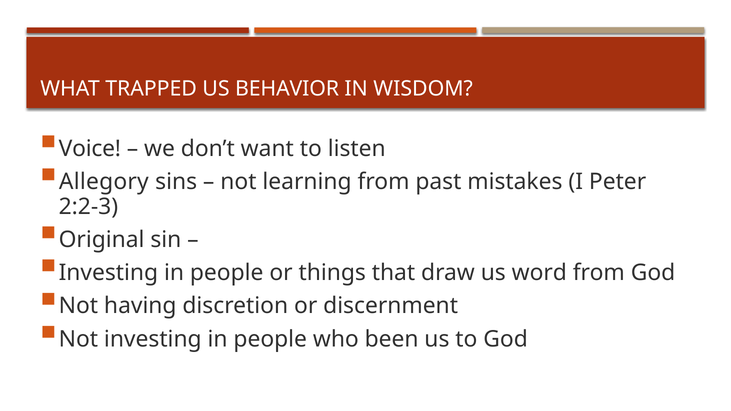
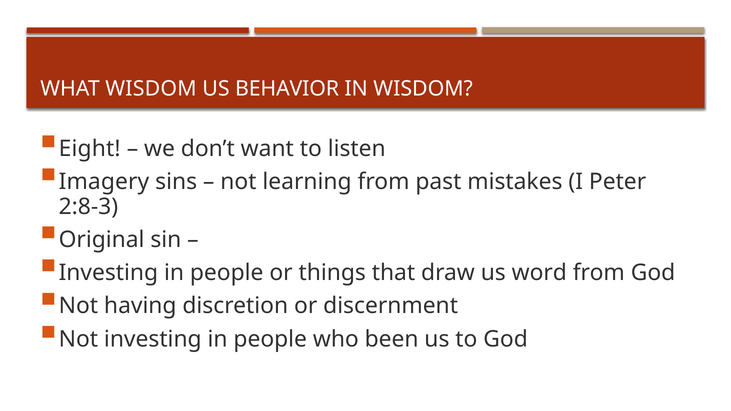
WHAT TRAPPED: TRAPPED -> WISDOM (151, 89)
Voice: Voice -> Eight (90, 149)
Allegory: Allegory -> Imagery (104, 182)
2:2-3: 2:2-3 -> 2:8-3 (88, 207)
